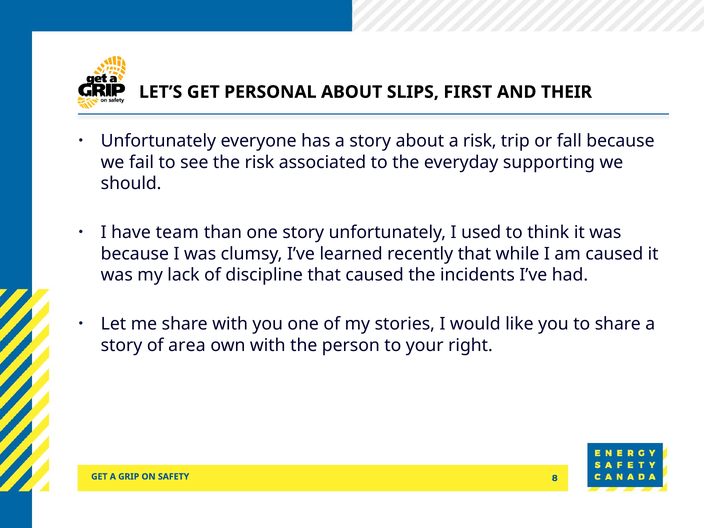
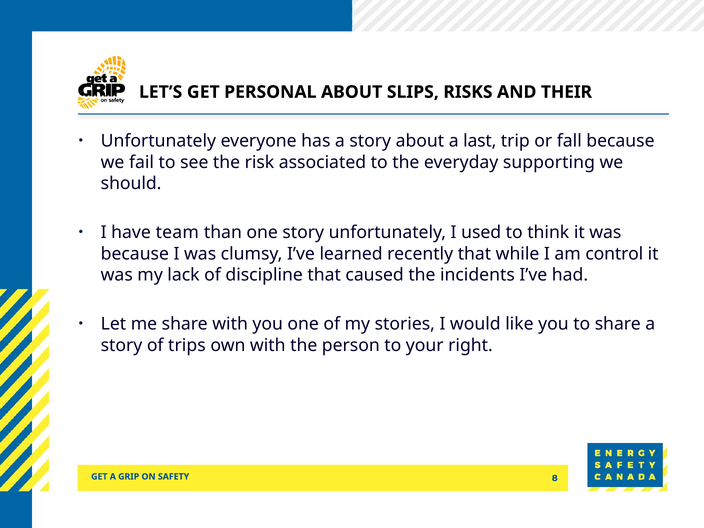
FIRST: FIRST -> RISKS (468, 92)
a risk: risk -> last (480, 141)
am caused: caused -> control (614, 254)
area: area -> trips (187, 345)
